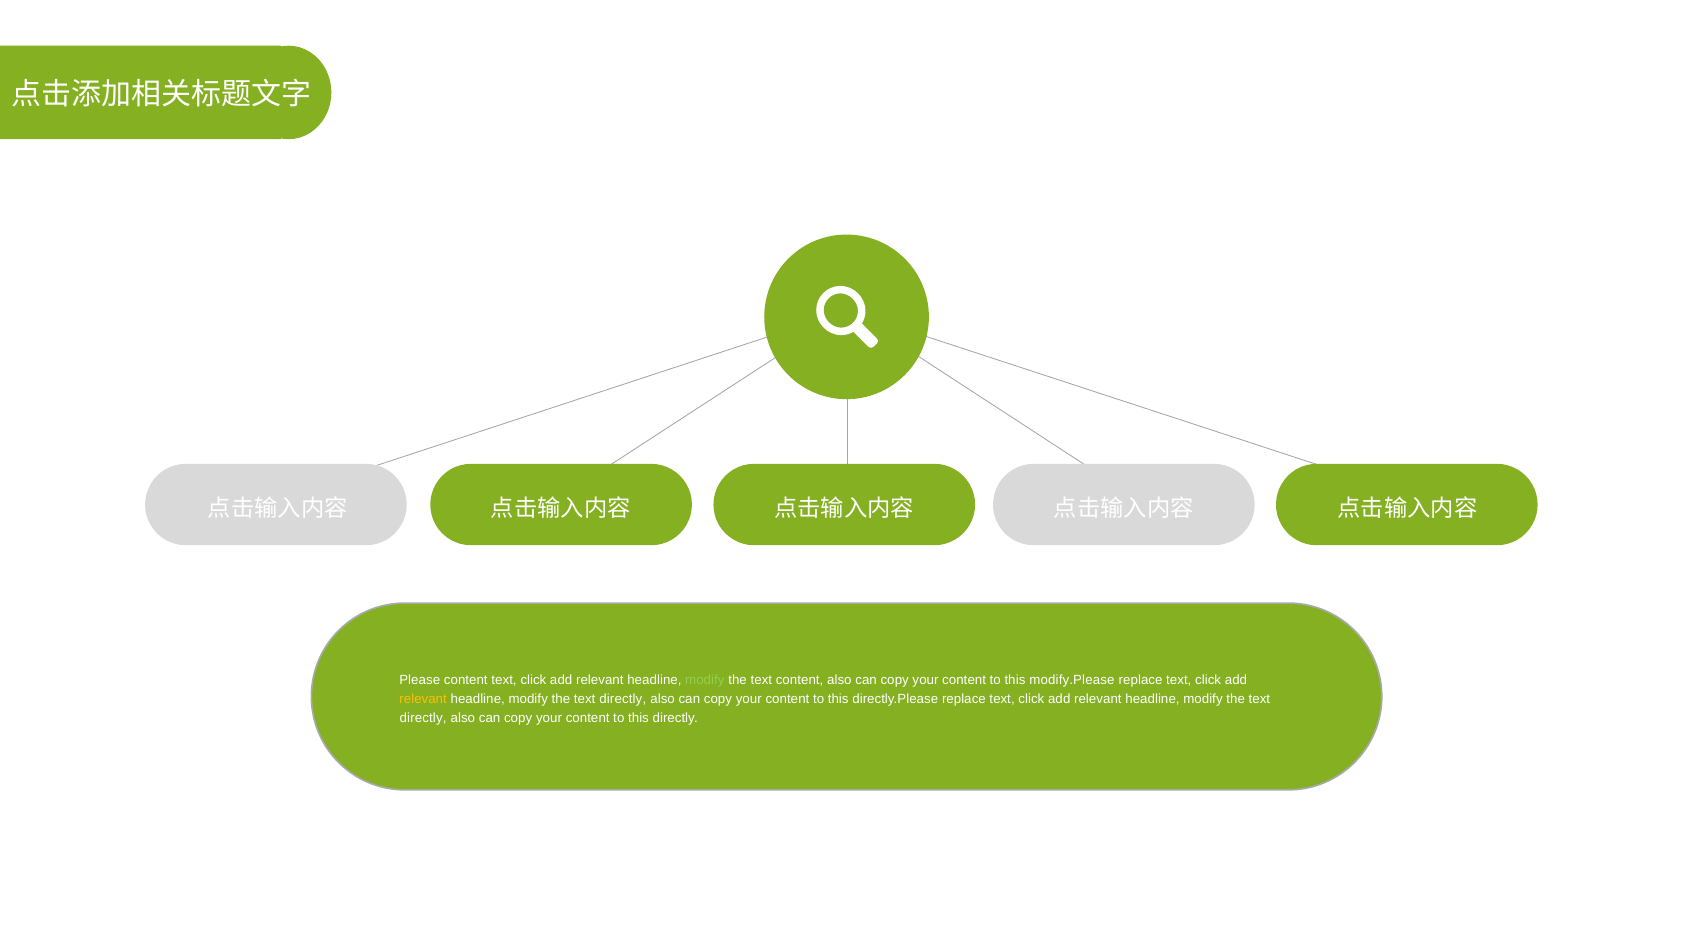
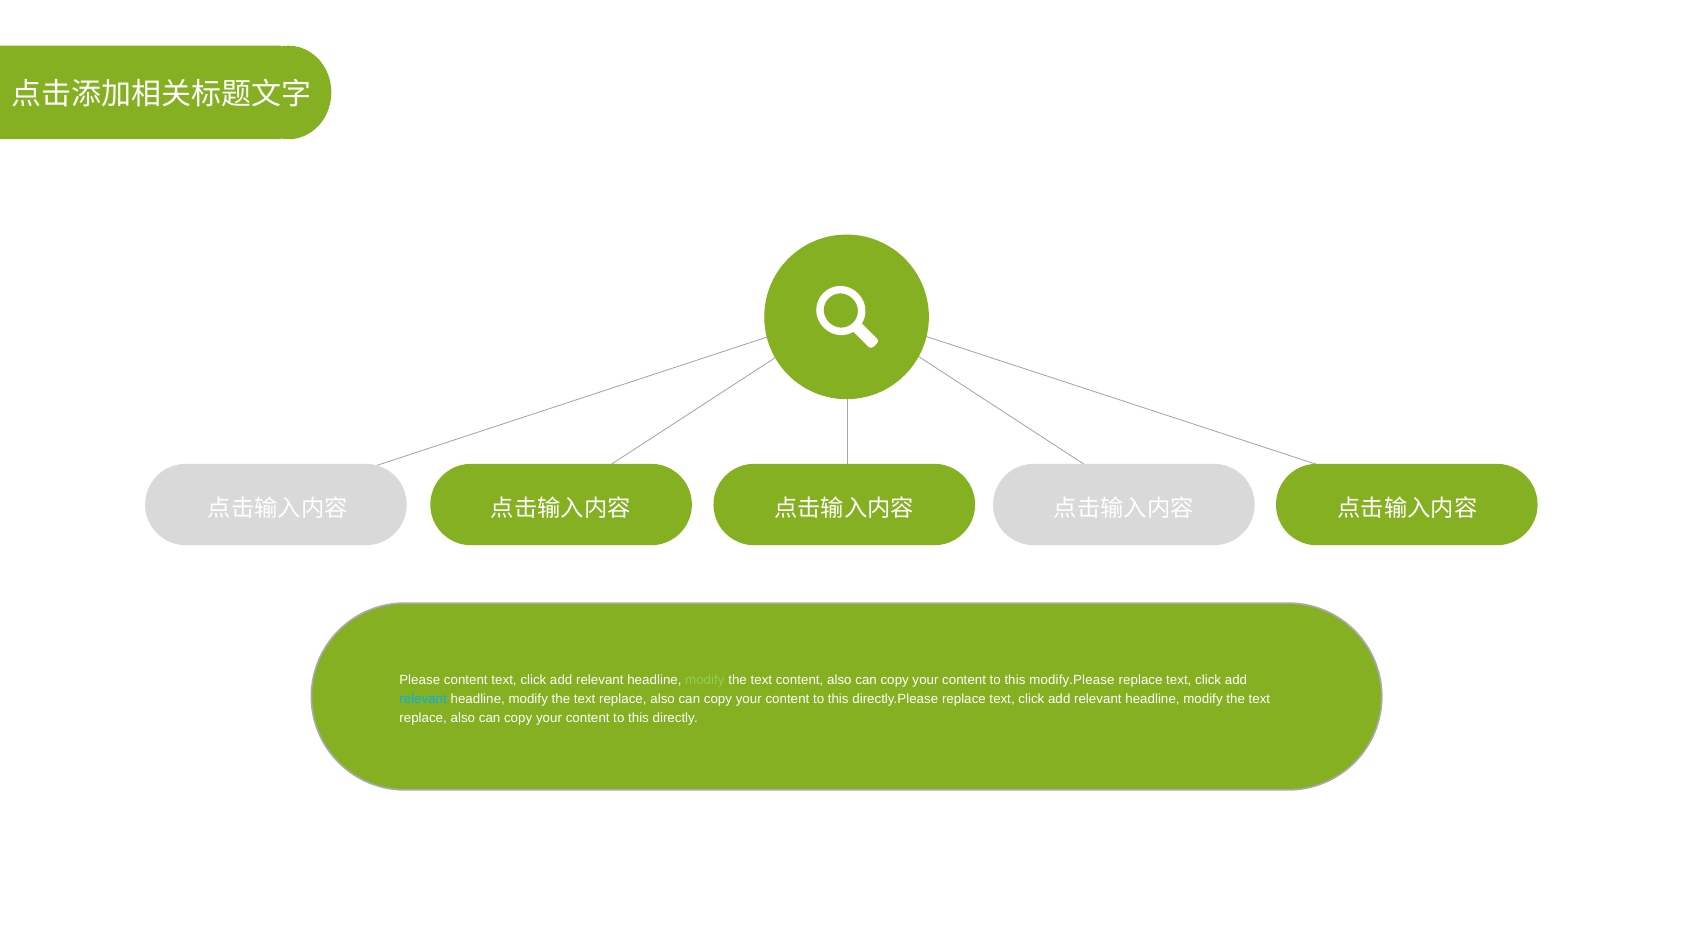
relevant colour: yellow -> light blue (423, 699)
directly: directly -> replace (623, 699)
directly: directly -> replace (423, 718)
